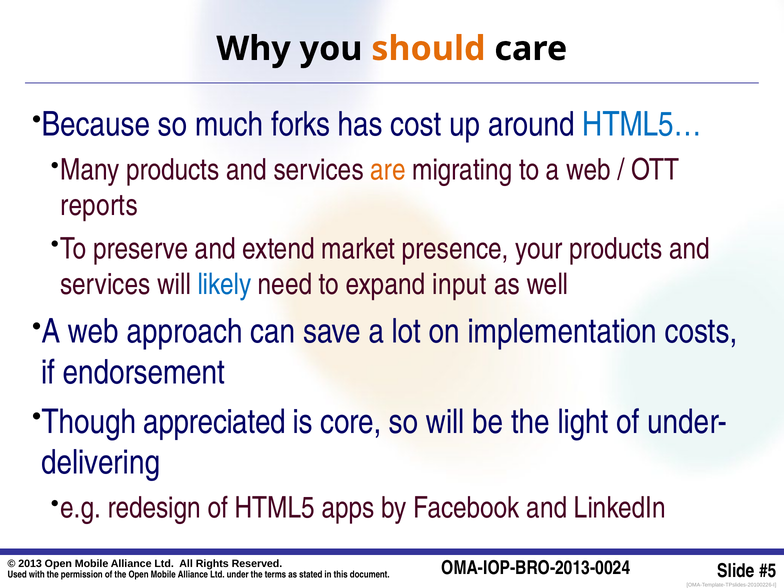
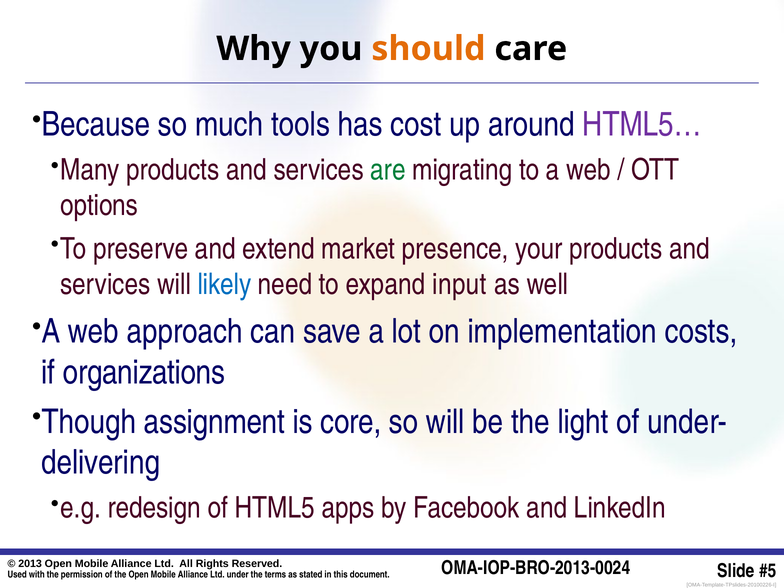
forks: forks -> tools (301, 124)
HTML5… colour: blue -> purple (642, 124)
are colour: orange -> green (388, 170)
reports: reports -> options (99, 206)
endorsement: endorsement -> organizations (144, 373)
appreciated: appreciated -> assignment (214, 422)
